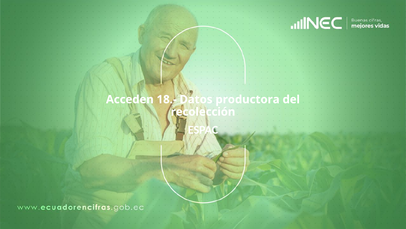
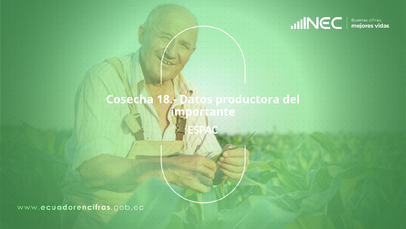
Acceden: Acceden -> Cosecha (130, 99)
recolección: recolección -> importante (203, 112)
